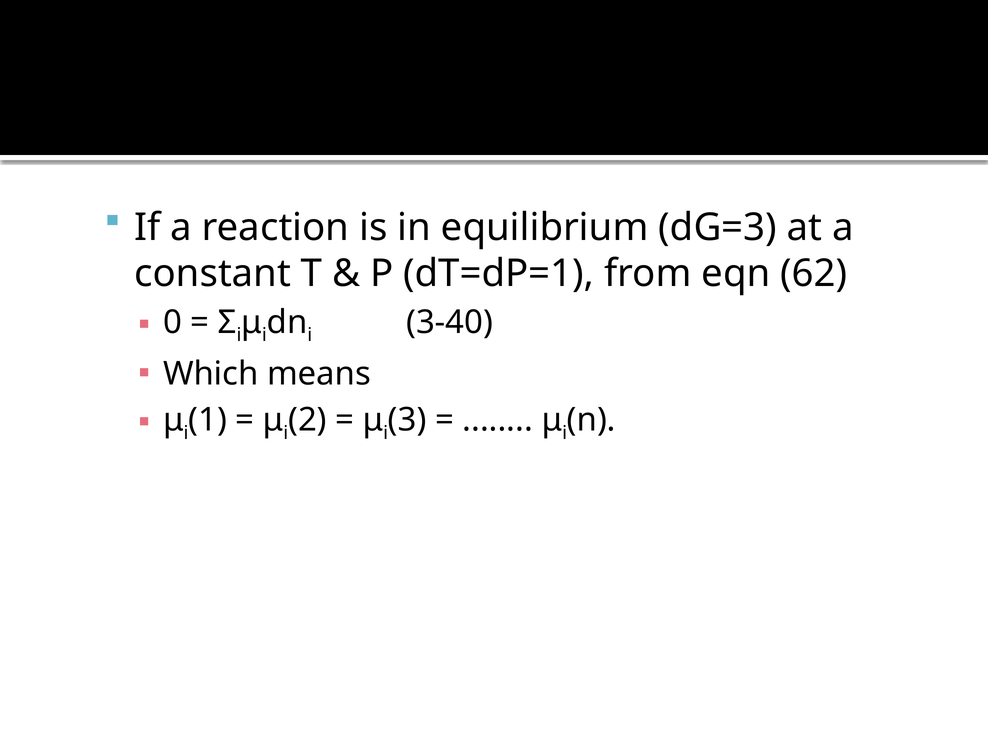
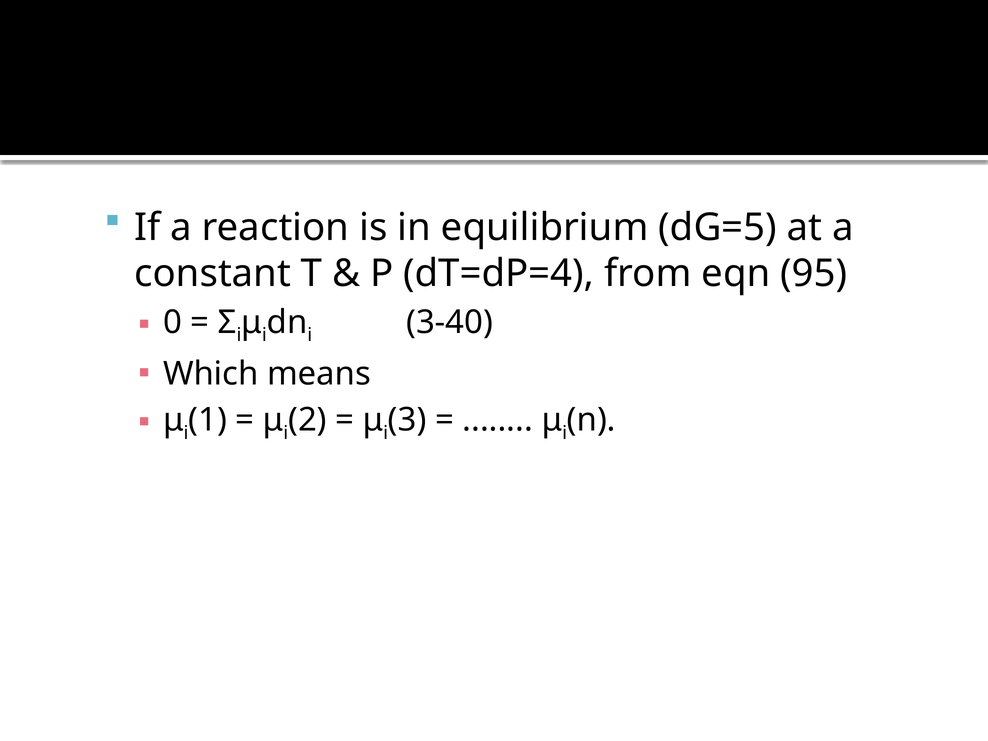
dG=3: dG=3 -> dG=5 (718, 227)
dT=dP=1: dT=dP=1 -> dT=dP=4 (499, 273)
62: 62 -> 95 (814, 273)
